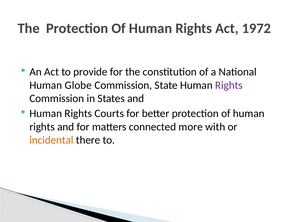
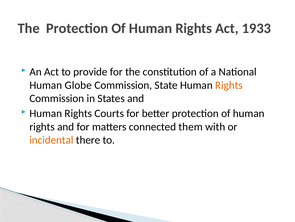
1972: 1972 -> 1933 (256, 28)
Rights colour: purple -> orange (229, 85)
more: more -> them (191, 126)
